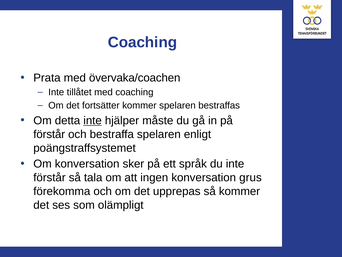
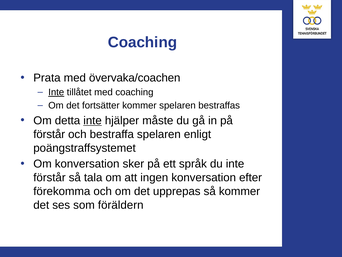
Inte underline: none -> present (56, 92)
grus: grus -> efter (251, 177)
olämpligt: olämpligt -> föräldern (121, 205)
